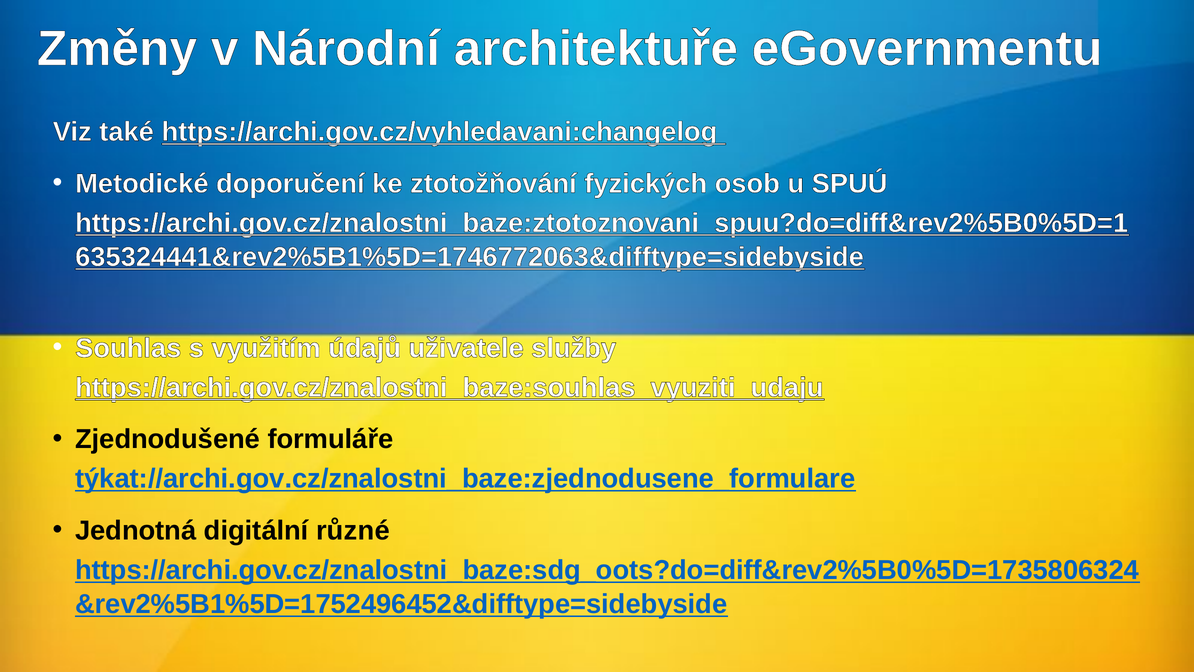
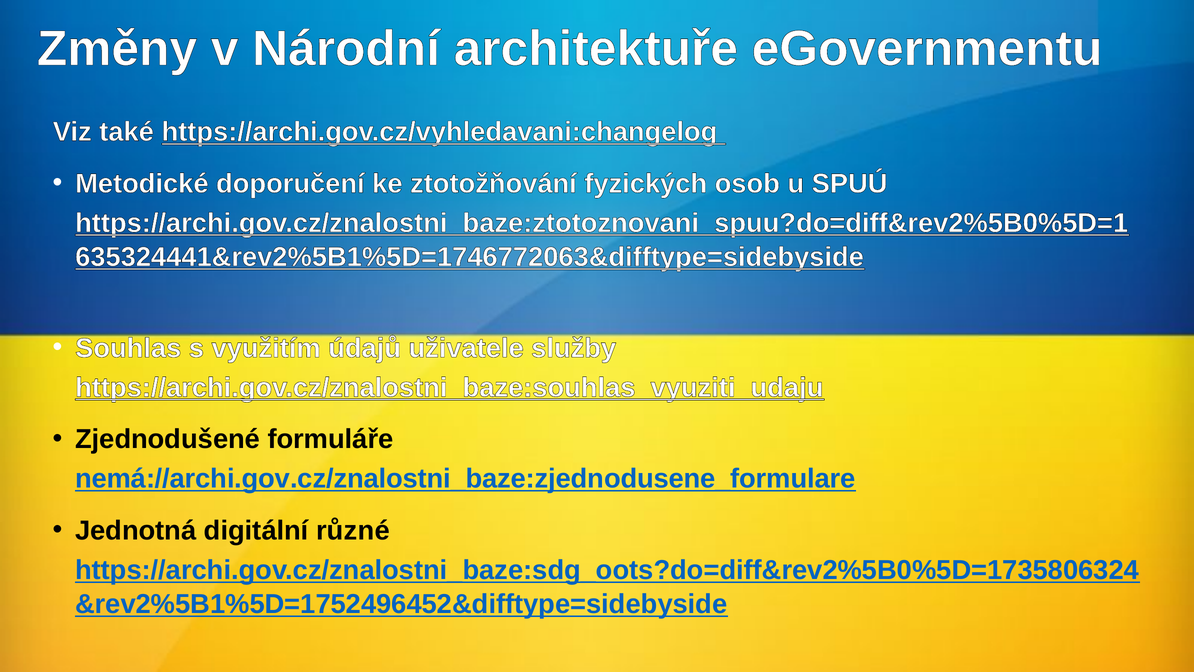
týkat://archi.gov.cz/znalostni_baze:zjednodusene_formulare: týkat://archi.gov.cz/znalostni_baze:zjednodusene_formulare -> nemá://archi.gov.cz/znalostni_baze:zjednodusene_formulare (465, 479)
